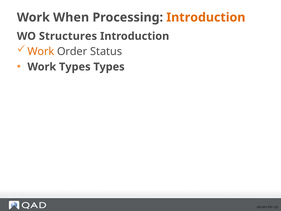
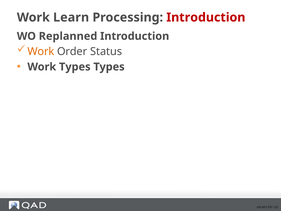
When: When -> Learn (71, 17)
Introduction colour: orange -> red (206, 17)
Structures: Structures -> Replanned (68, 36)
